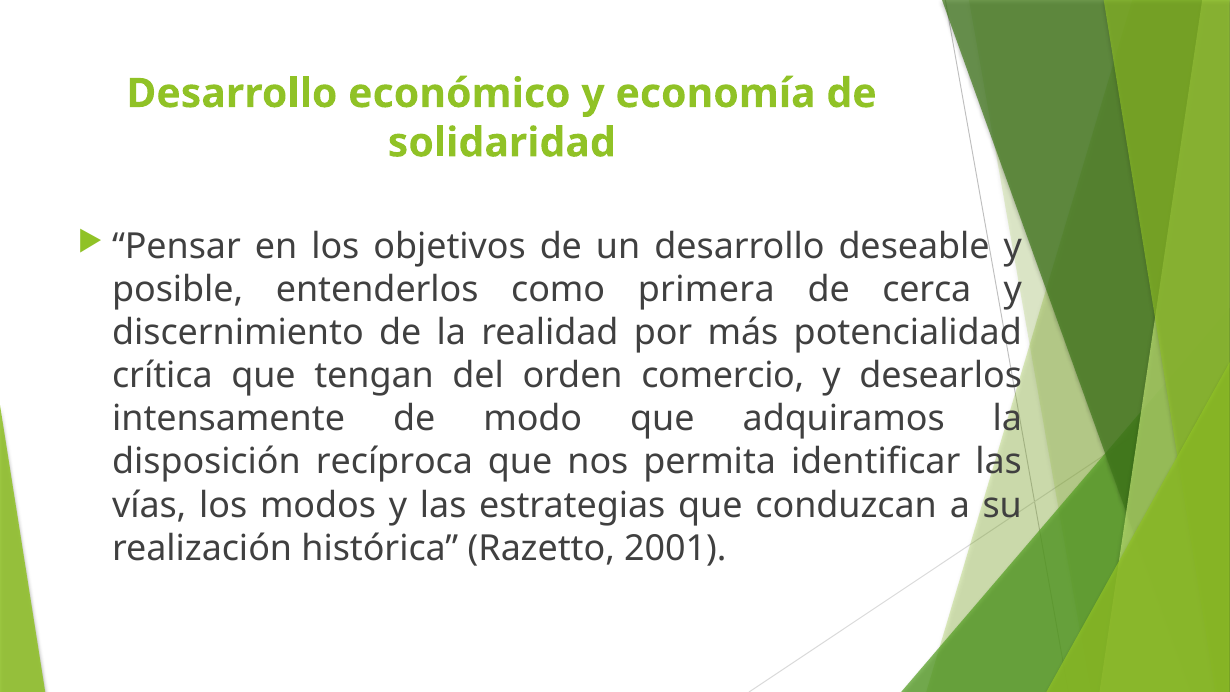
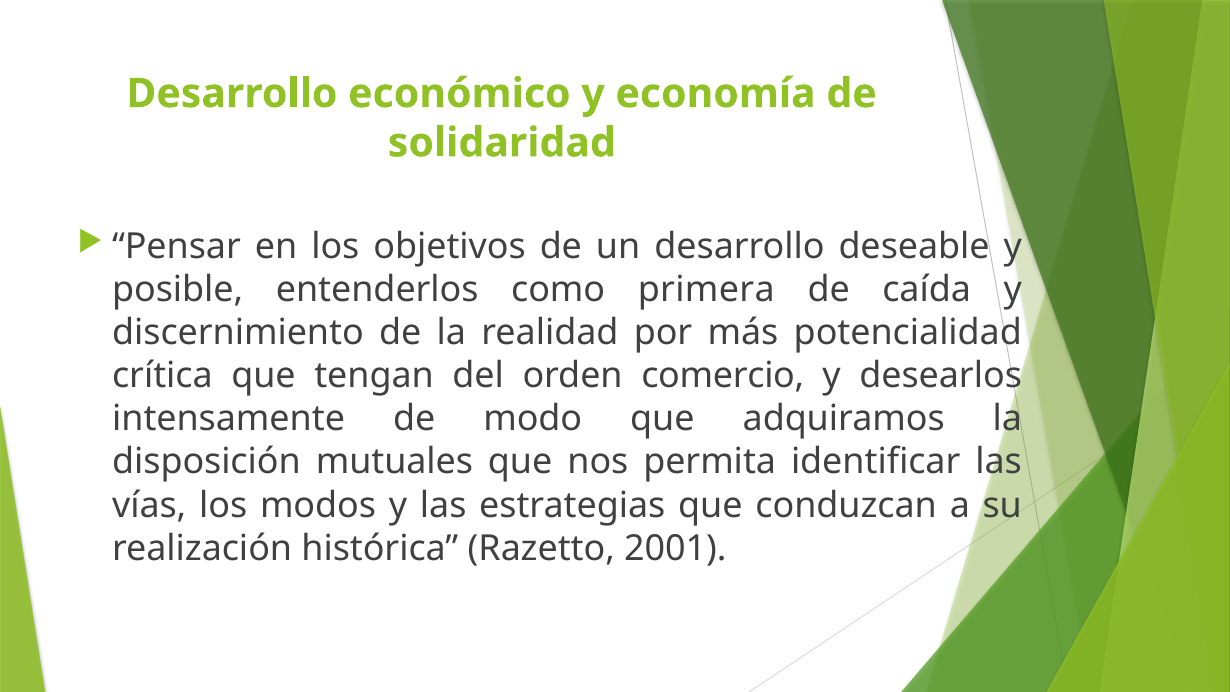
cerca: cerca -> caída (927, 290)
recíproca: recíproca -> mutuales (394, 462)
